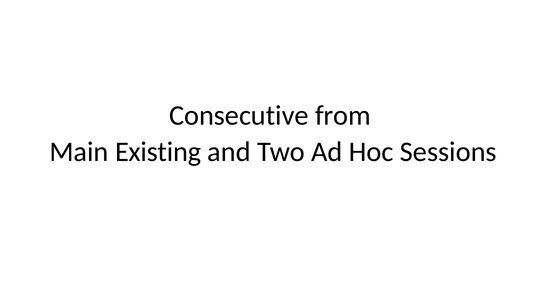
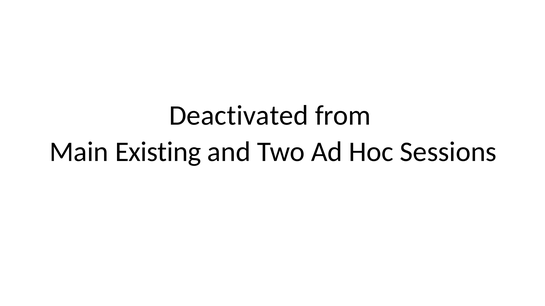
Consecutive: Consecutive -> Deactivated (239, 116)
